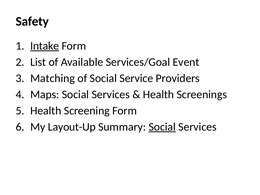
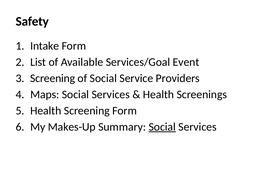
Intake underline: present -> none (45, 46)
Matching: Matching -> Screening (53, 78)
Layout-Up: Layout-Up -> Makes-Up (72, 127)
